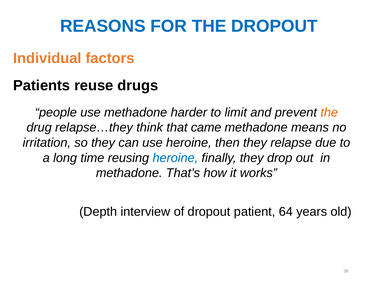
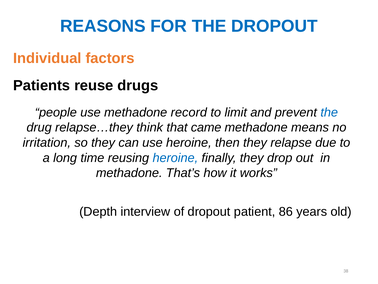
harder: harder -> record (189, 112)
the colour: orange -> blue (329, 112)
64: 64 -> 86 (286, 211)
